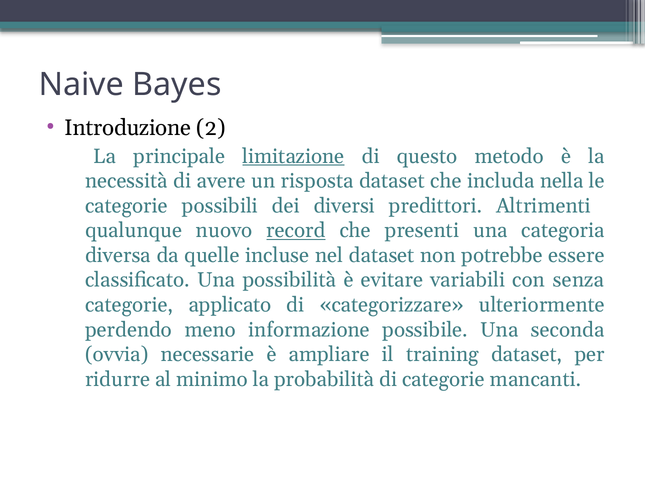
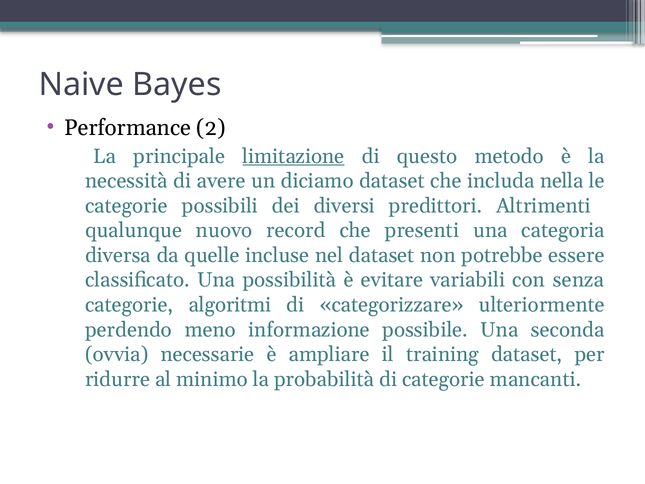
Introduzione: Introduzione -> Performance (128, 128)
risposta: risposta -> diciamo (317, 181)
record underline: present -> none (296, 230)
applicato: applicato -> algoritmi (230, 305)
